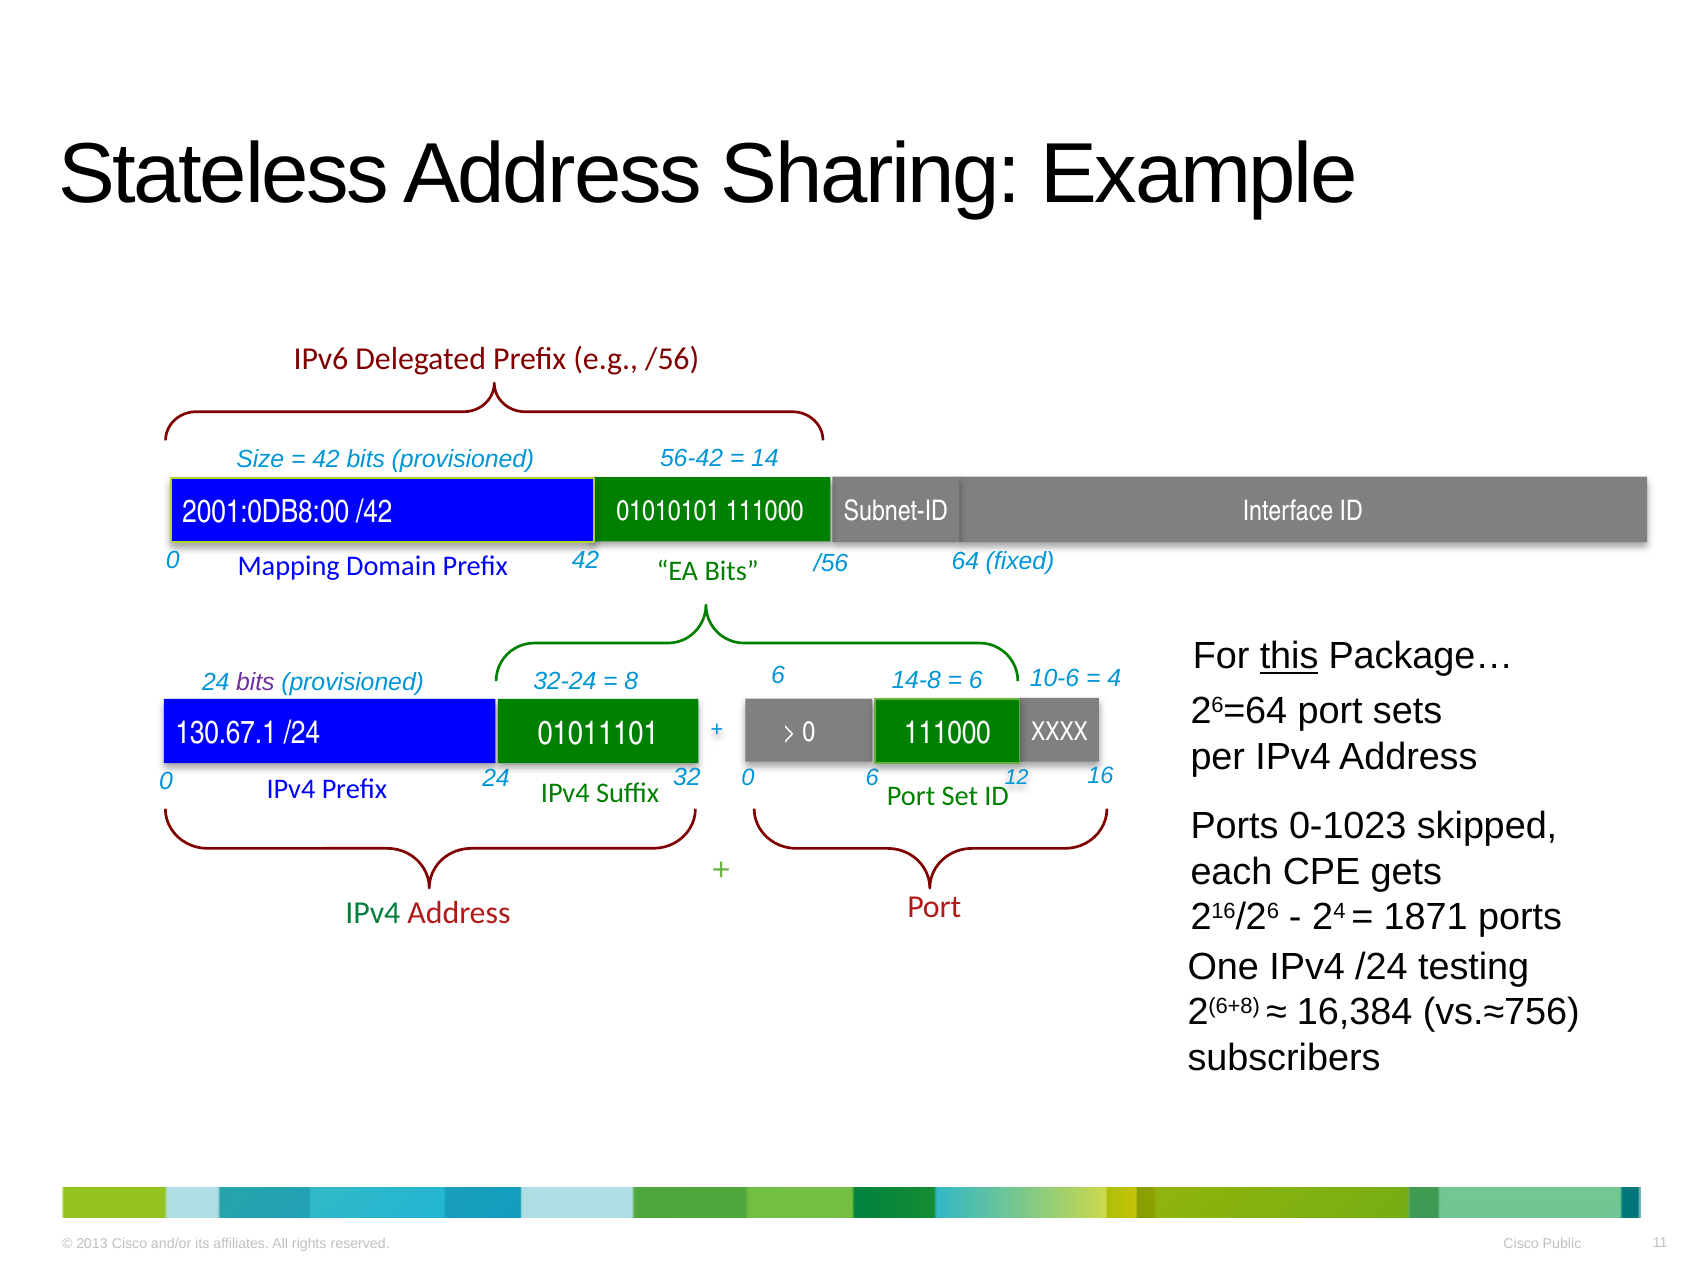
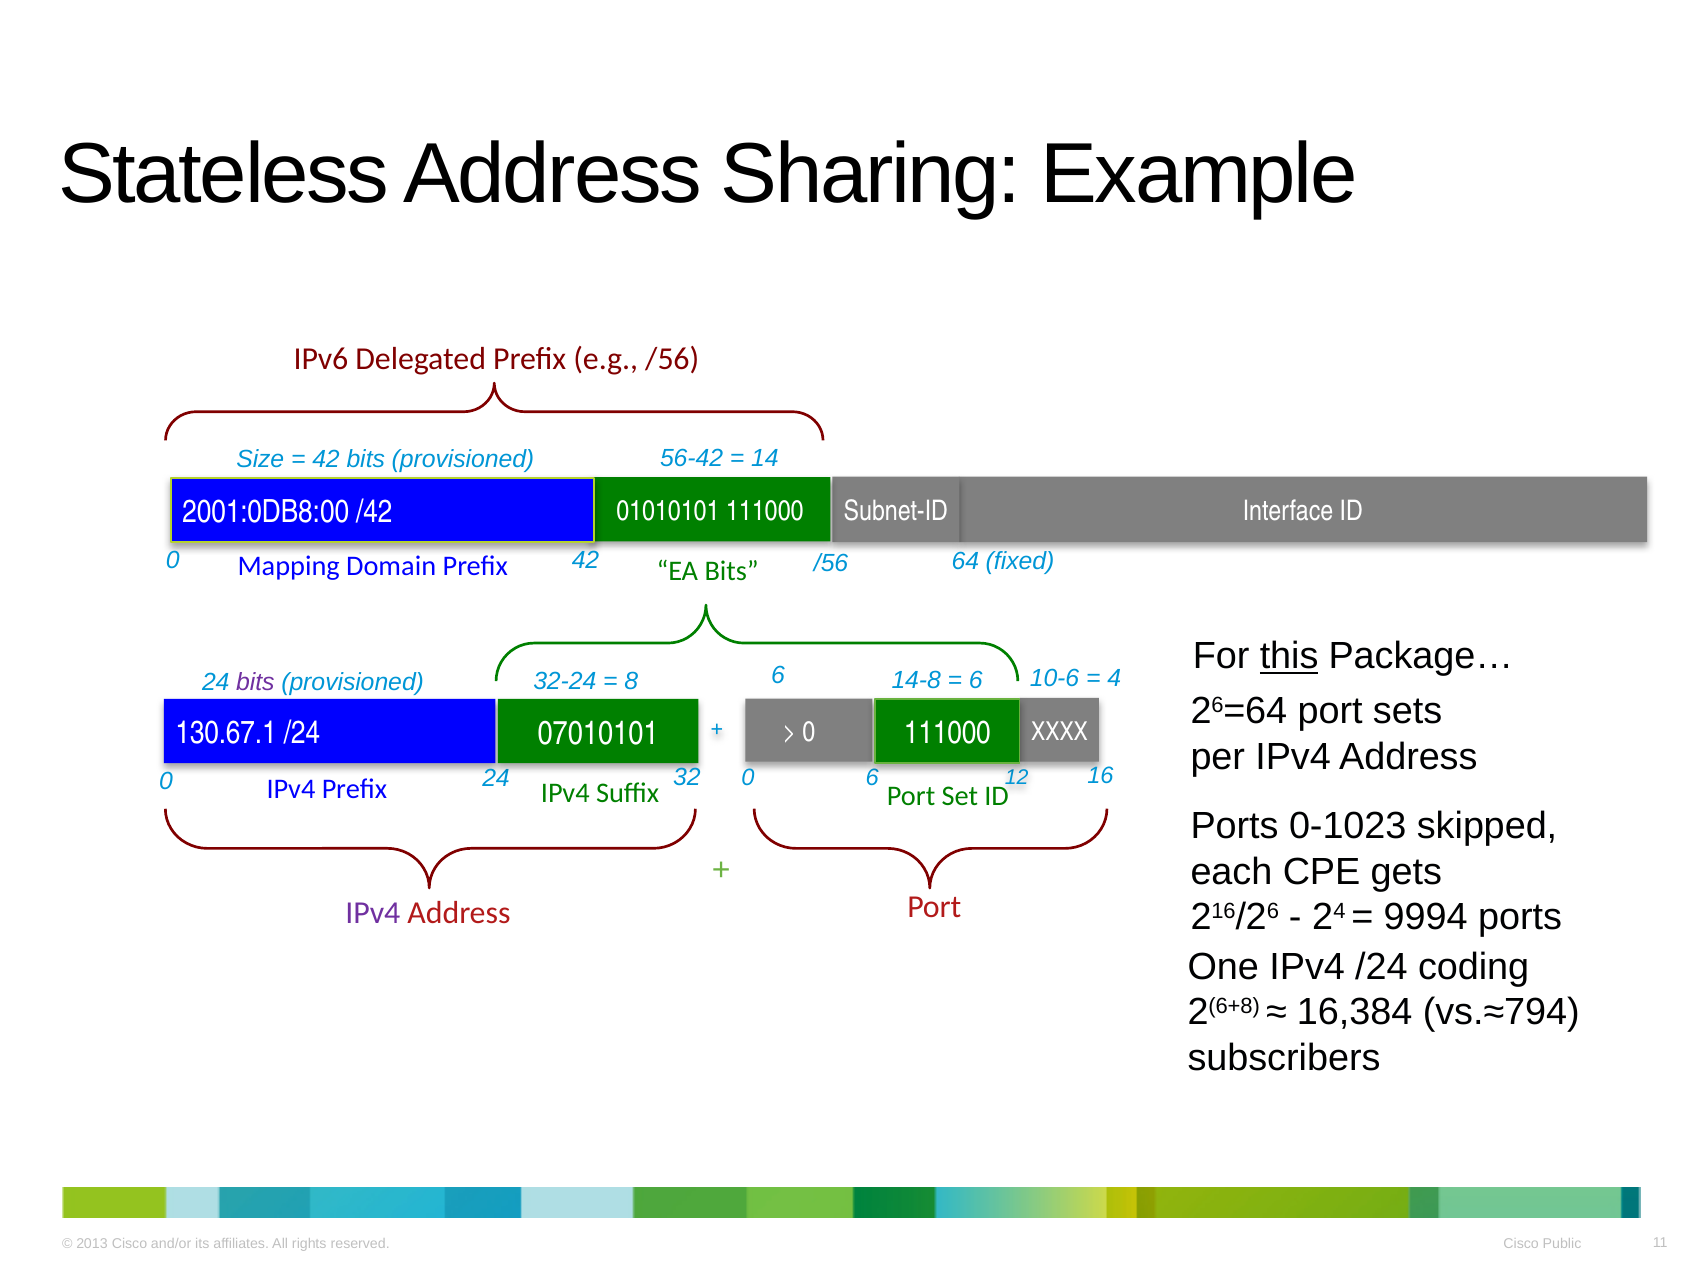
01011101: 01011101 -> 07010101 (598, 733)
1871: 1871 -> 9994 (1426, 917)
IPv4 colour: green -> purple (373, 913)
testing: testing -> coding (1474, 967)
vs.≈756: vs.≈756 -> vs.≈794 (1501, 1012)
